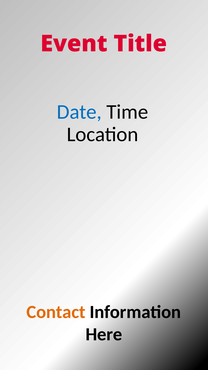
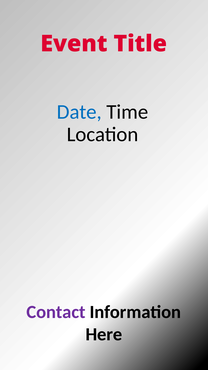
Contact colour: orange -> purple (56, 312)
